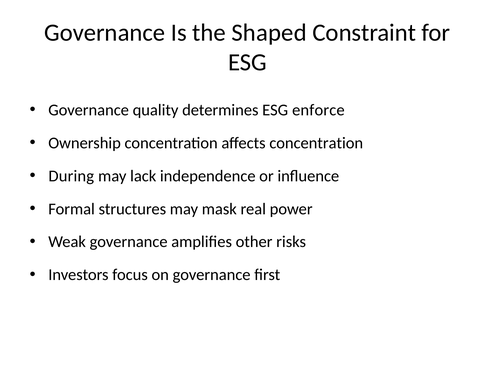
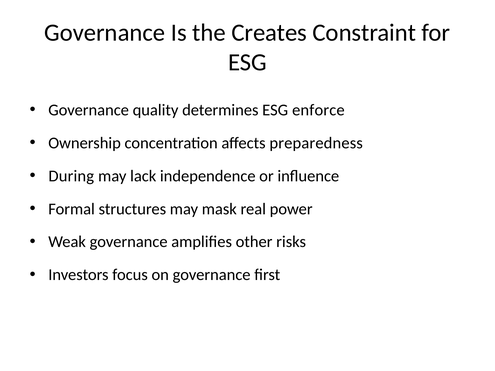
Shaped: Shaped -> Creates (269, 33)
affects concentration: concentration -> preparedness (316, 143)
